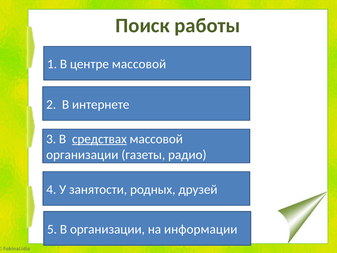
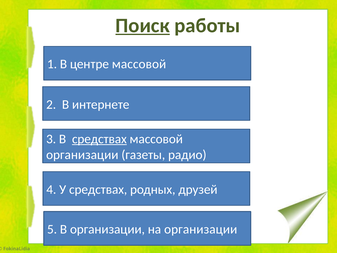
Поиск underline: none -> present (143, 26)
У занятости: занятости -> средствах (98, 189)
на информации: информации -> организации (201, 229)
